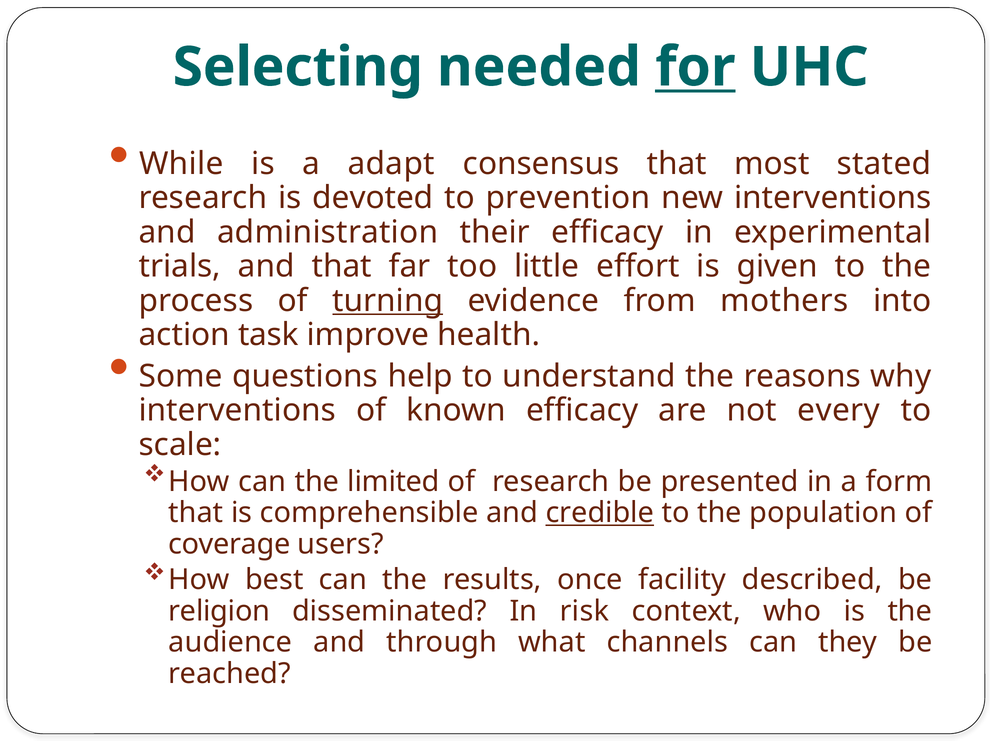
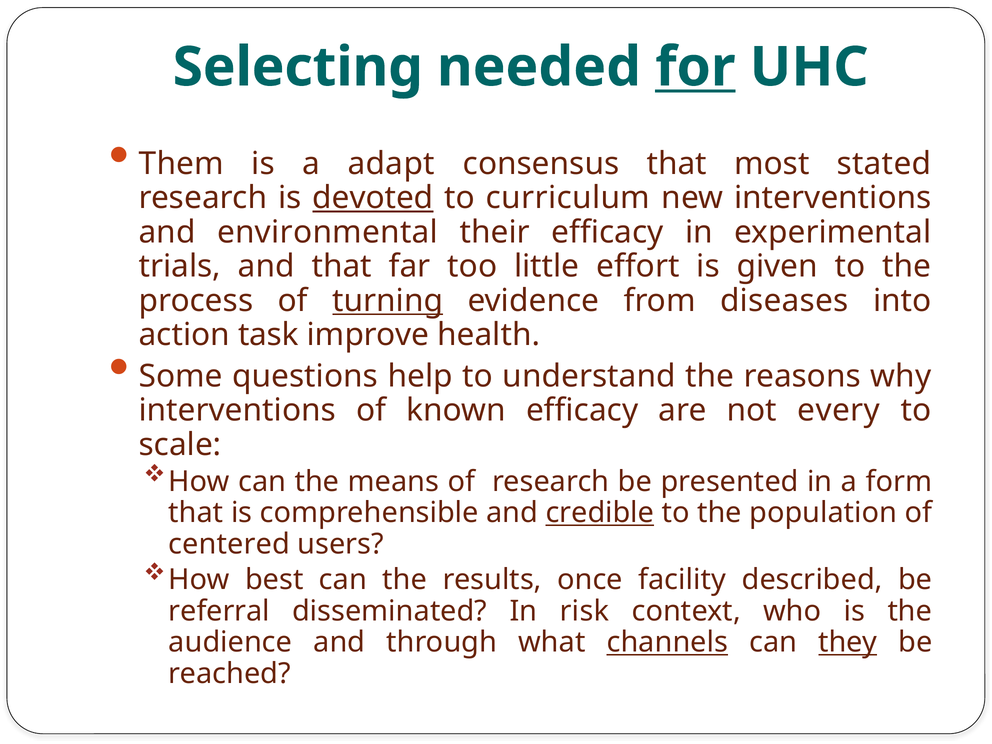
While: While -> Them (181, 164)
devoted underline: none -> present (373, 198)
prevention: prevention -> curriculum (568, 198)
administration: administration -> environmental (328, 232)
mothers: mothers -> diseases (784, 301)
limited: limited -> means (393, 482)
coverage: coverage -> centered (229, 544)
religion: religion -> referral (219, 611)
channels underline: none -> present (667, 642)
they underline: none -> present (848, 642)
